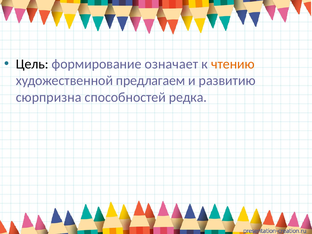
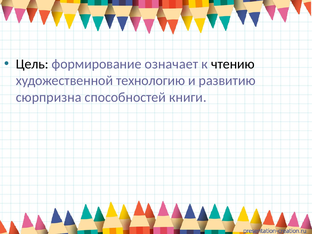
чтению colour: orange -> black (233, 64)
предлагаем: предлагаем -> технологию (151, 81)
редка: редка -> книги (188, 97)
